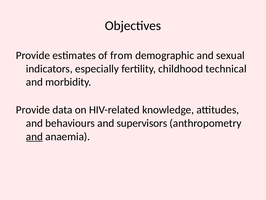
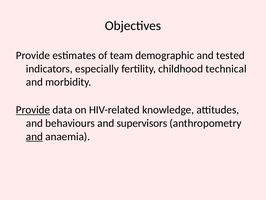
from: from -> team (121, 55)
sexual: sexual -> tested (230, 55)
Provide underline: none -> present (33, 110)
